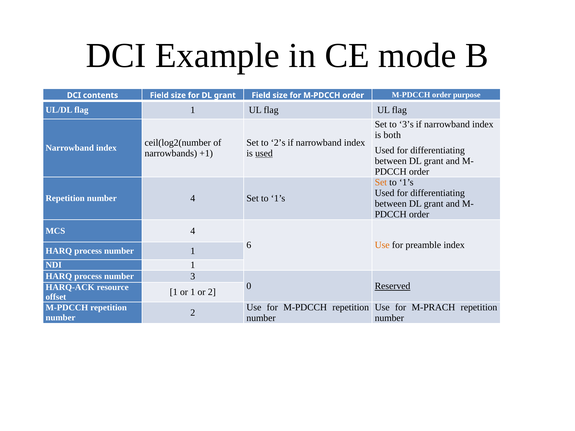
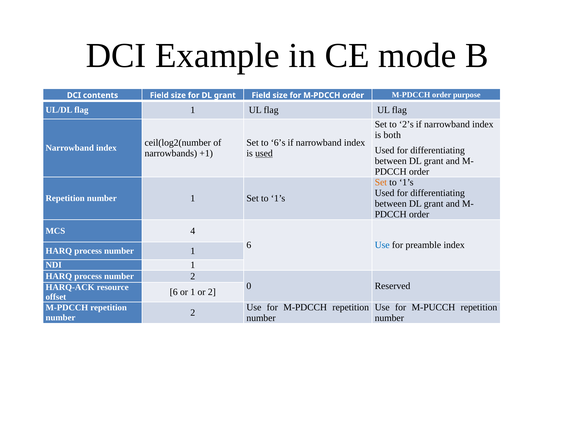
3’s: 3’s -> 2’s (406, 124)
2’s: 2’s -> 6’s (278, 143)
Repetition number 4: 4 -> 1 (193, 198)
Use colour: orange -> blue (382, 245)
process number 3: 3 -> 2 (193, 276)
Reserved underline: present -> none (393, 286)
1: 1 -> 6 (174, 292)
M-PRACH: M-PRACH -> M-PUCCH (433, 307)
